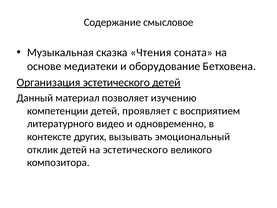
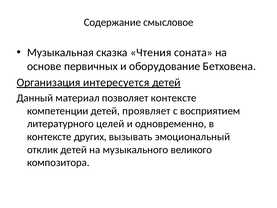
медиатеки: медиатеки -> первичных (91, 66)
Организация эстетического: эстетического -> интересуется (116, 82)
позволяет изучению: изучению -> контексте (174, 98)
видео: видео -> целей (110, 124)
на эстетического: эстетического -> музыкального (135, 149)
